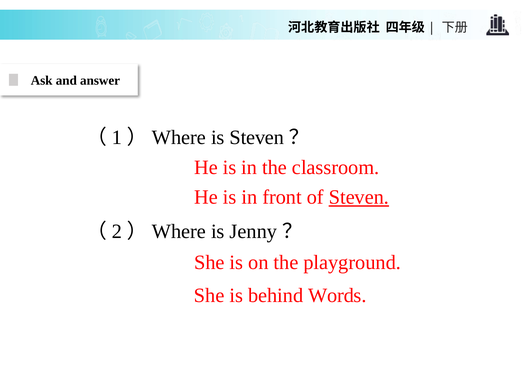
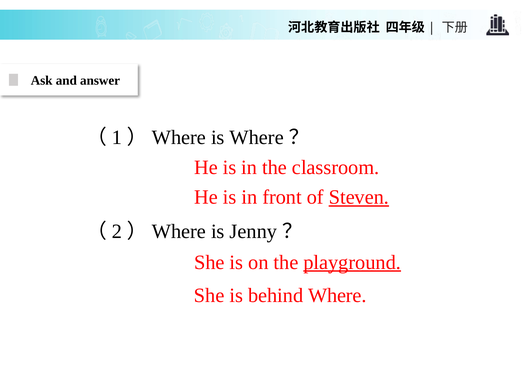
is Steven: Steven -> Where (257, 138)
playground underline: none -> present (352, 263)
behind Words: Words -> Where (337, 296)
